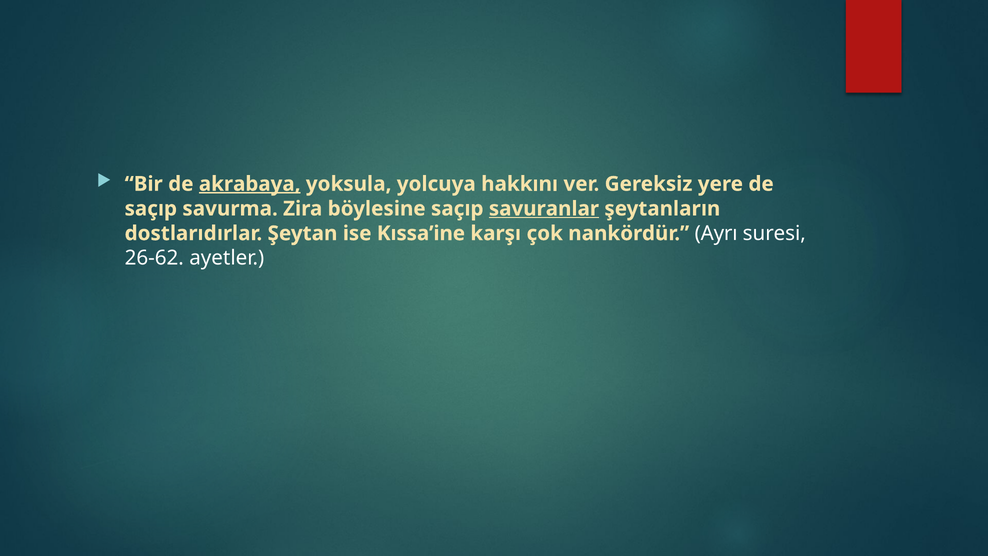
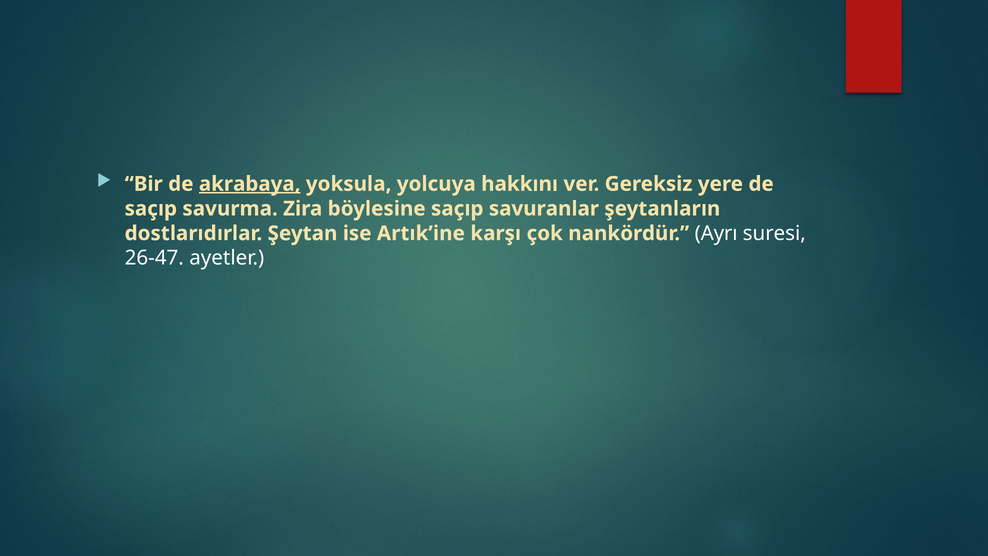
savuranlar underline: present -> none (544, 209)
Kıssa’ine: Kıssa’ine -> Artık’ine (421, 233)
26-62: 26-62 -> 26-47 (154, 258)
